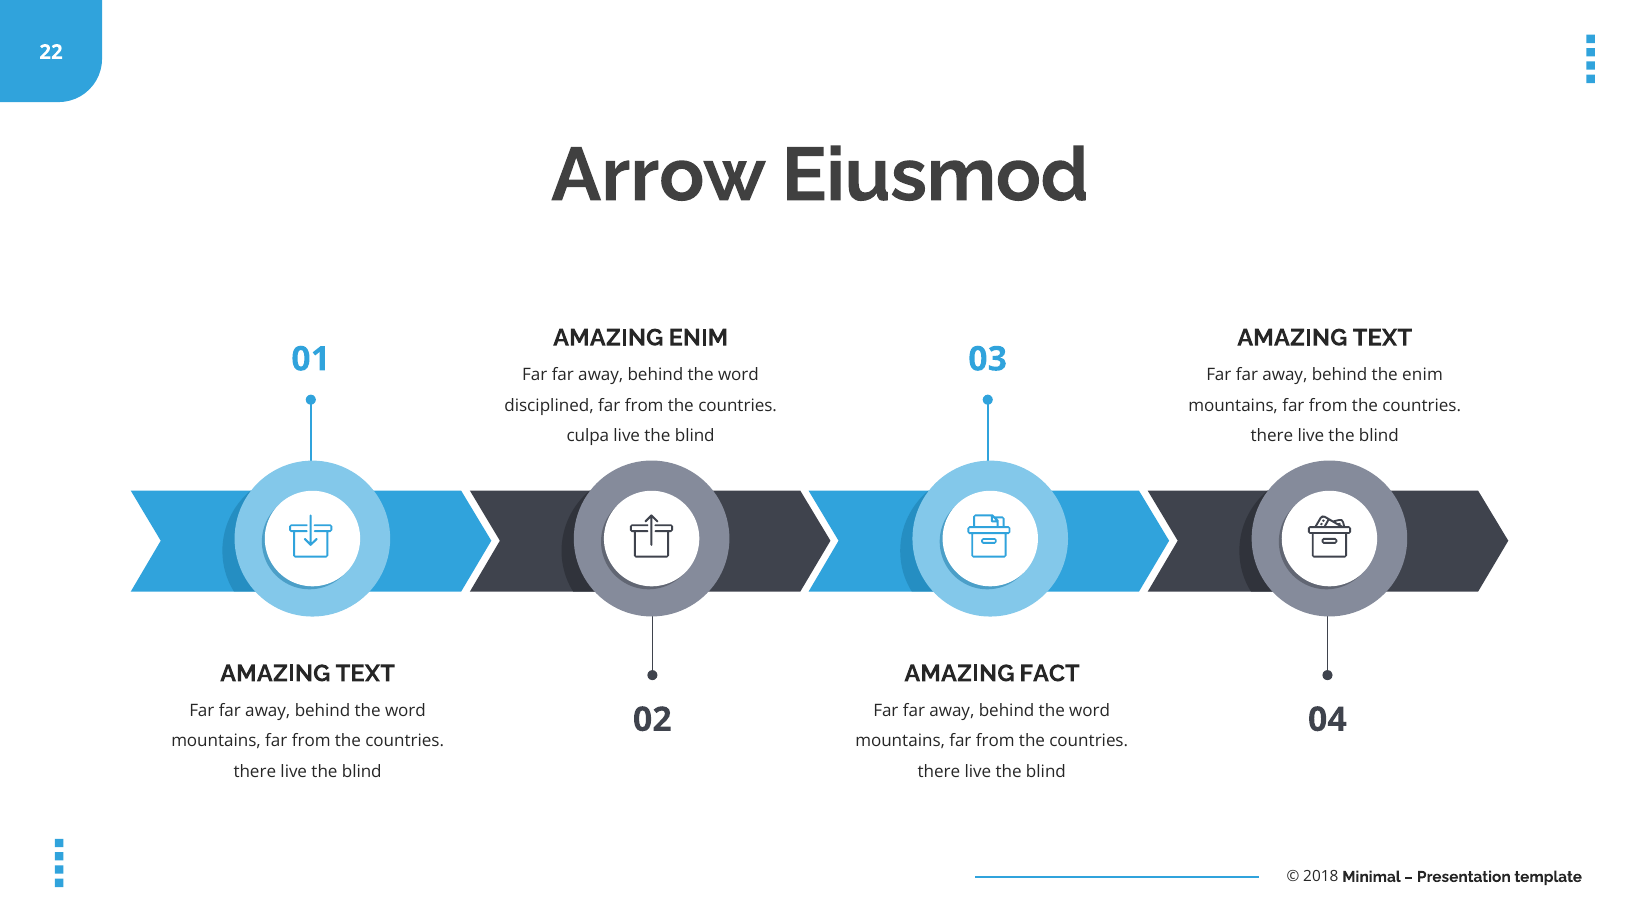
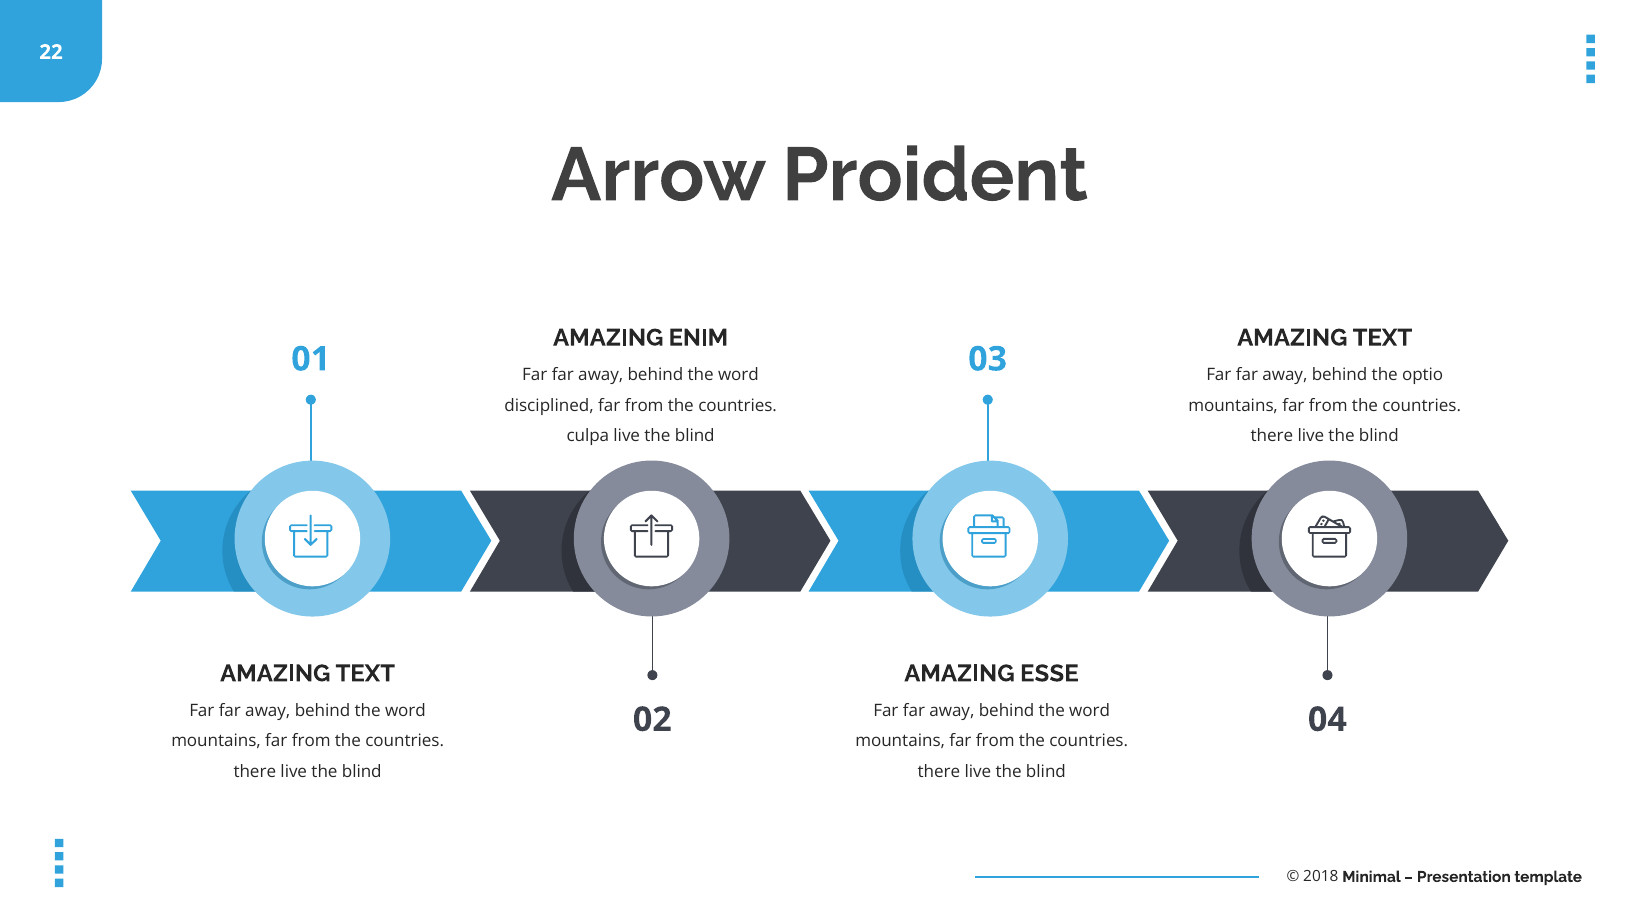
Eiusmod: Eiusmod -> Proident (935, 176)
the enim: enim -> optio (1423, 375)
FACT: FACT -> ESSE (1049, 673)
